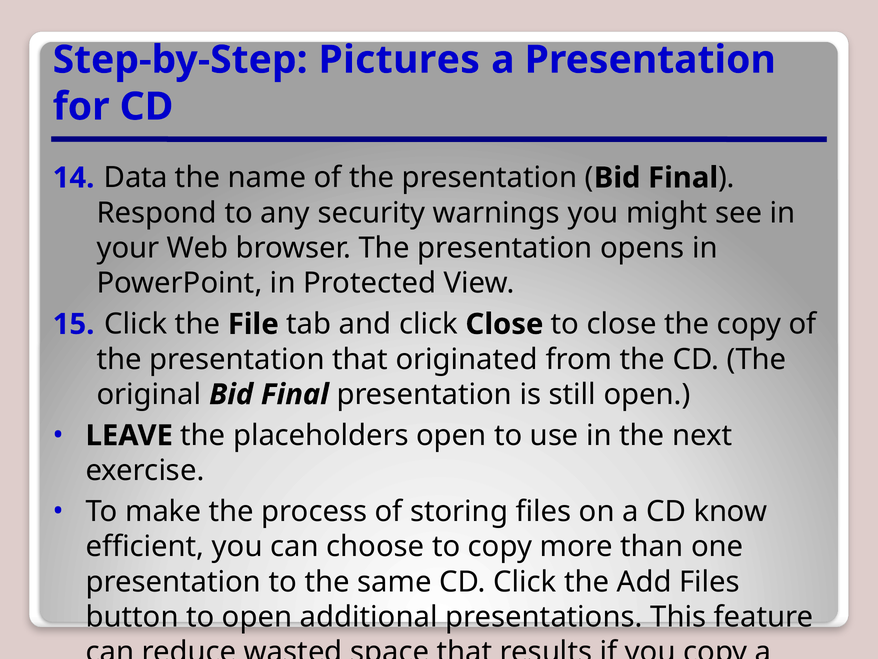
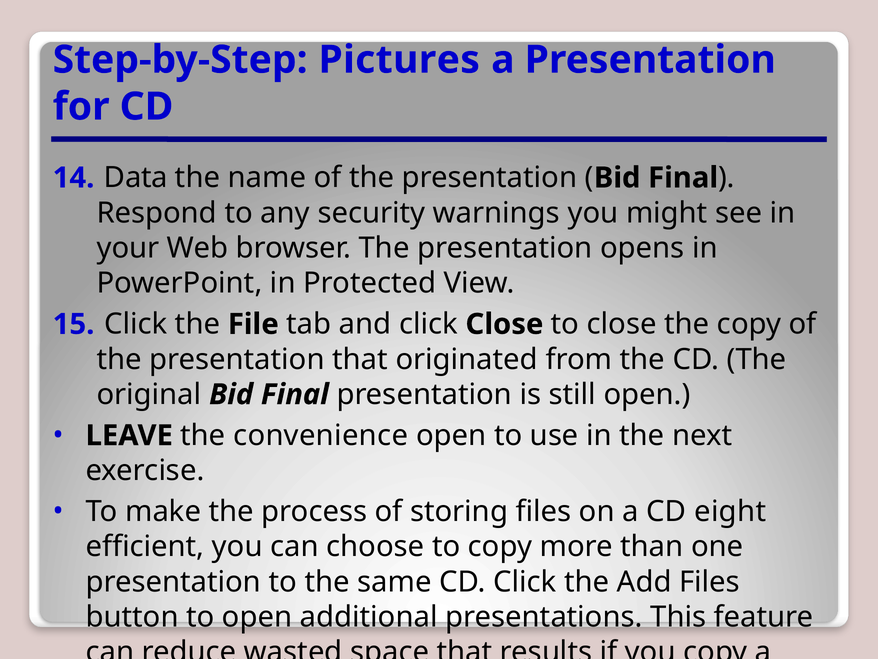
placeholders: placeholders -> convenience (321, 435)
know: know -> eight (730, 511)
